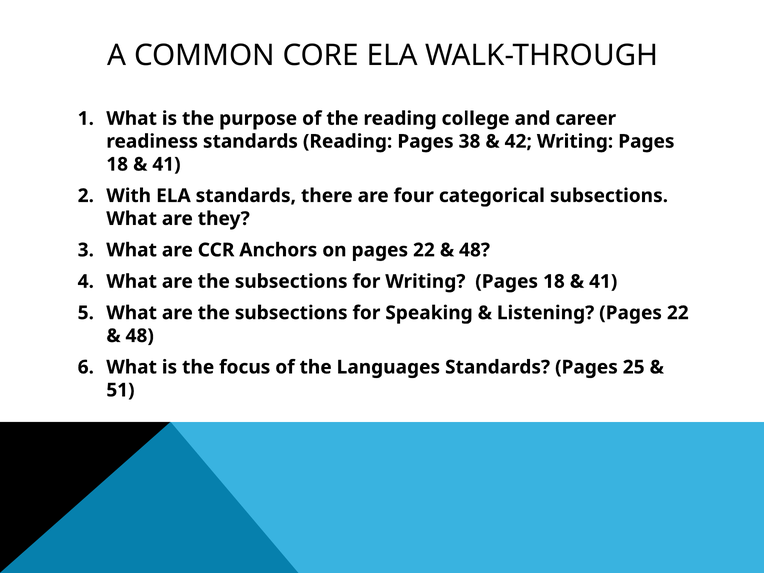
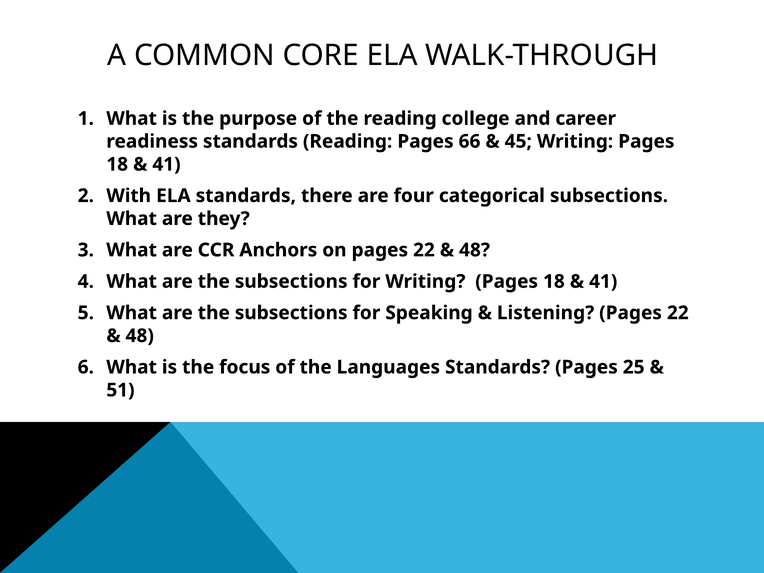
38: 38 -> 66 (469, 141)
42: 42 -> 45 (518, 141)
